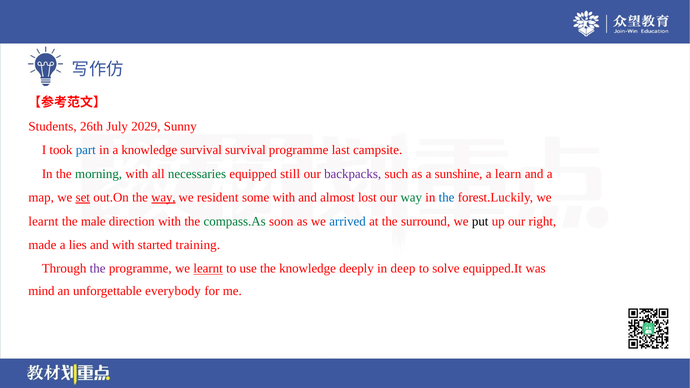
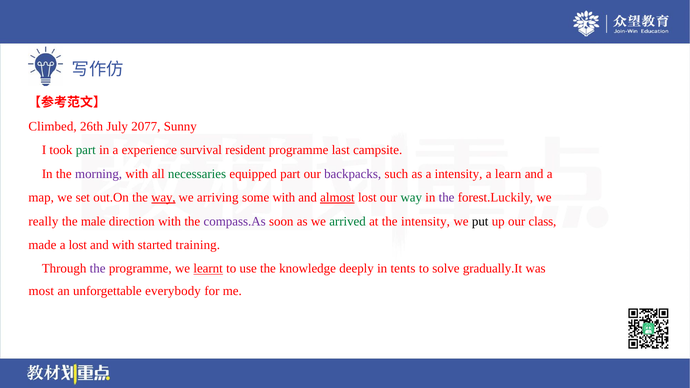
Students: Students -> Climbed (53, 126)
2029: 2029 -> 2077 (146, 126)
part colour: blue -> green (86, 150)
a knowledge: knowledge -> experience (149, 150)
survival survival: survival -> resident (245, 150)
morning colour: green -> purple (99, 174)
equipped still: still -> part (290, 174)
a sunshine: sunshine -> intensity (459, 174)
set underline: present -> none (83, 198)
resident: resident -> arriving (218, 198)
almost underline: none -> present (337, 198)
the colour: blue -> purple (447, 198)
learnt: learnt -> really (43, 221)
compass.As colour: green -> purple (235, 221)
arrived colour: blue -> green (348, 221)
the surround: surround -> intensity (426, 221)
right: right -> class (542, 221)
a lies: lies -> lost (78, 245)
deep: deep -> tents (403, 269)
equipped.It: equipped.It -> gradually.It (493, 269)
mind: mind -> most (41, 291)
